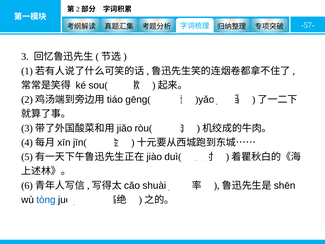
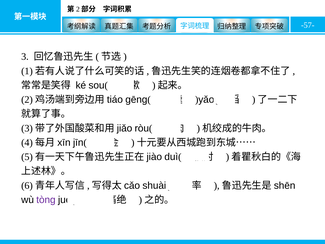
tòng colour: blue -> purple (46, 200)
